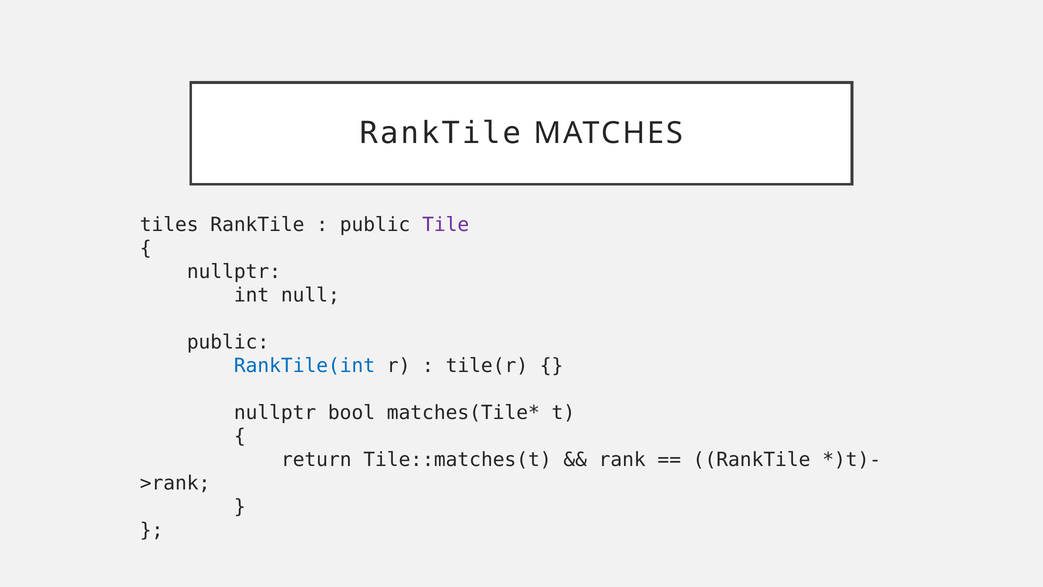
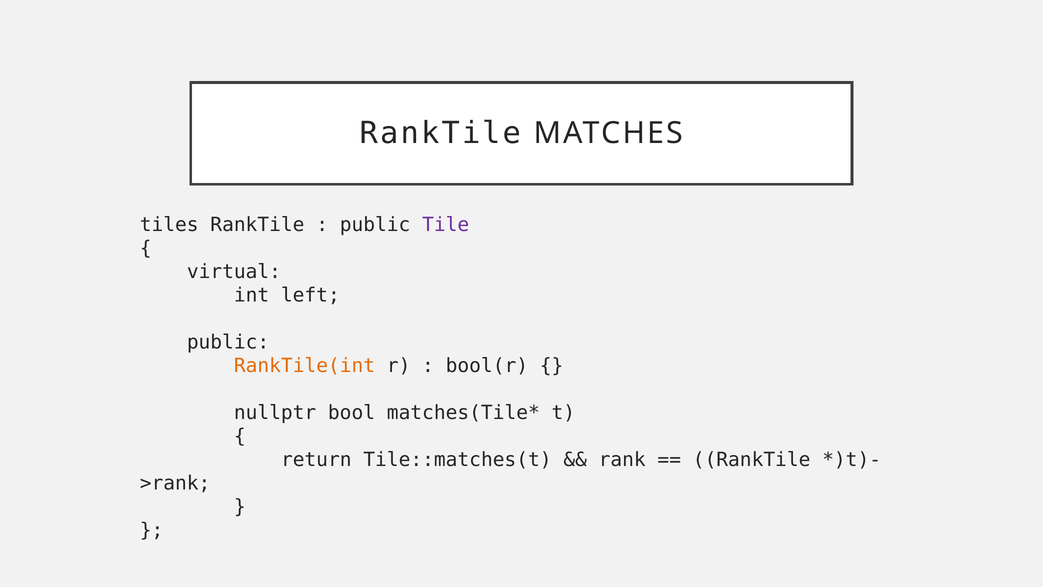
nullptr: nullptr -> virtual (234, 272)
null: null -> left (310, 295)
RankTile(int colour: blue -> orange (305, 366)
tile(r: tile(r -> bool(r (487, 366)
